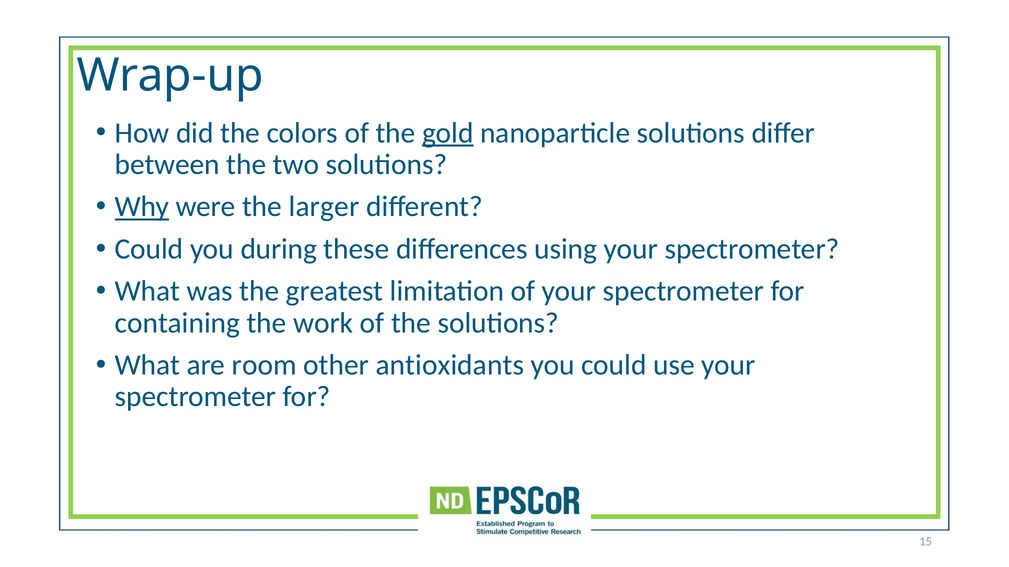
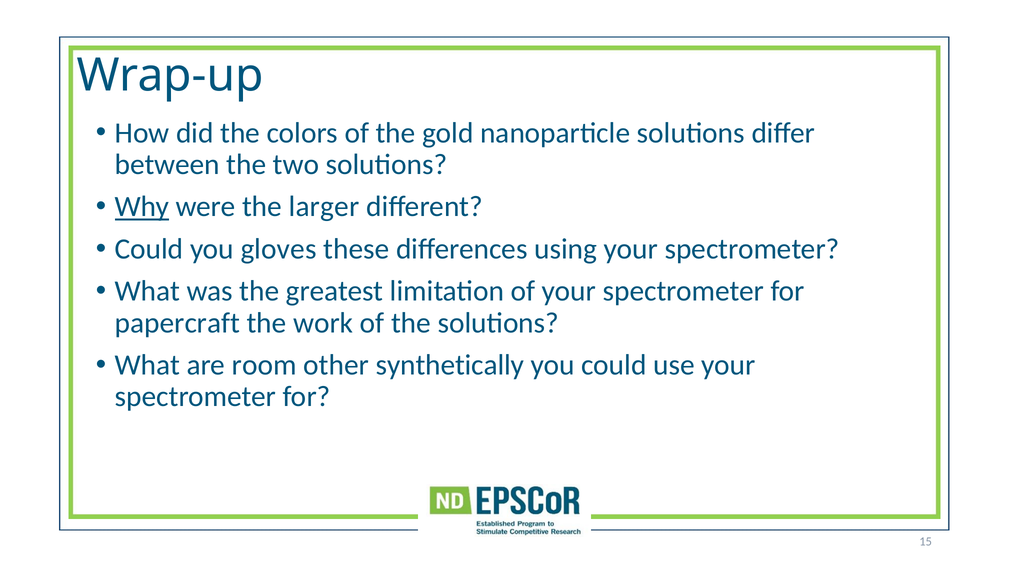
gold underline: present -> none (448, 133)
during: during -> gloves (279, 249)
containing: containing -> papercraft (177, 323)
antioxidants: antioxidants -> synthetically (450, 365)
